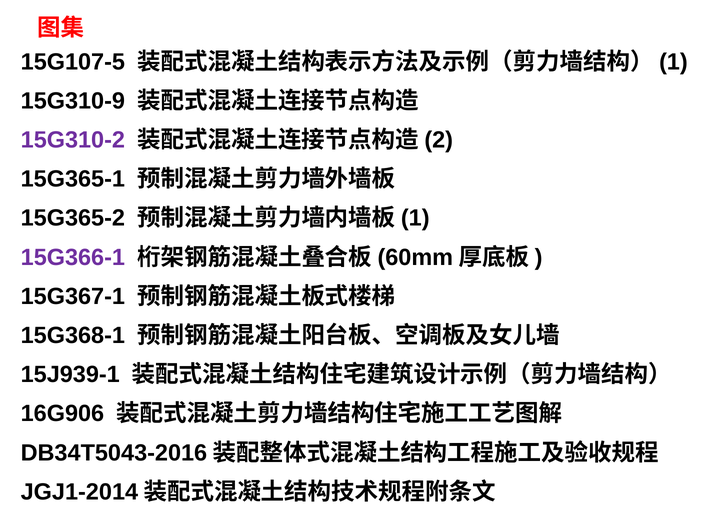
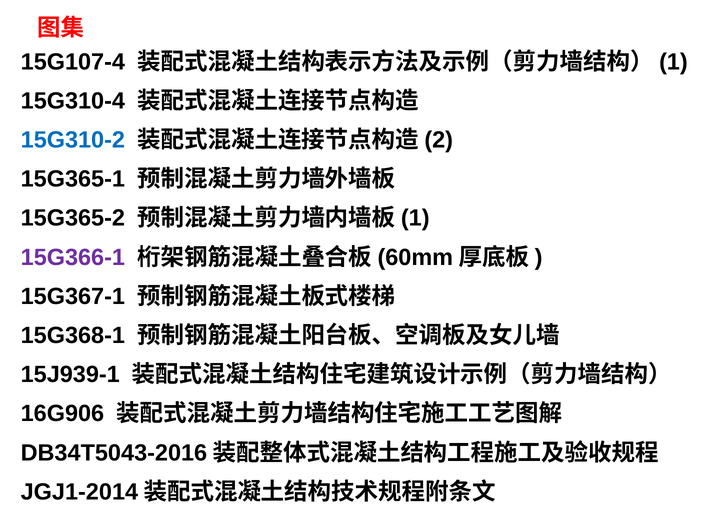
15G107-5: 15G107-5 -> 15G107-4 (73, 62)
15G310-9: 15G310-9 -> 15G310-4 (73, 101)
15G310-2 colour: purple -> blue (73, 140)
